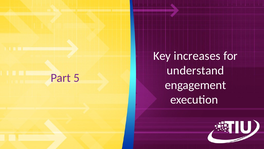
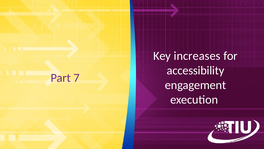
understand: understand -> accessibility (196, 70)
5: 5 -> 7 (77, 78)
